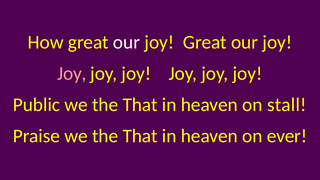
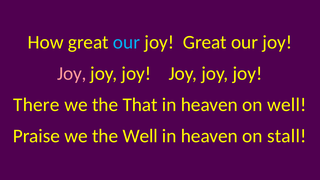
our colour: white -> light blue (127, 42)
Public: Public -> There (36, 105)
on stall: stall -> well (287, 105)
Praise we the That: That -> Well (140, 136)
ever: ever -> stall (287, 136)
